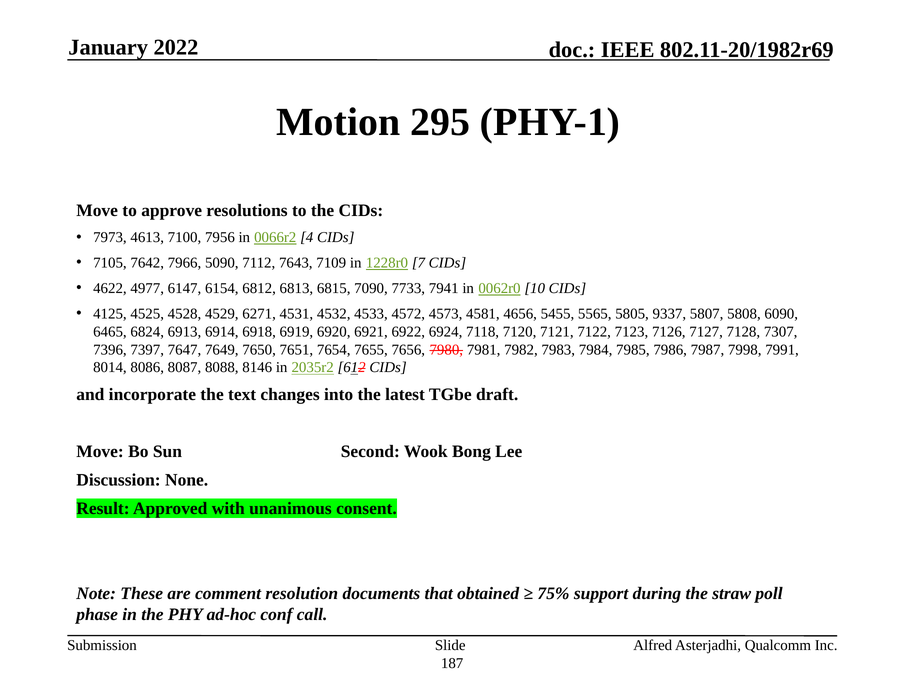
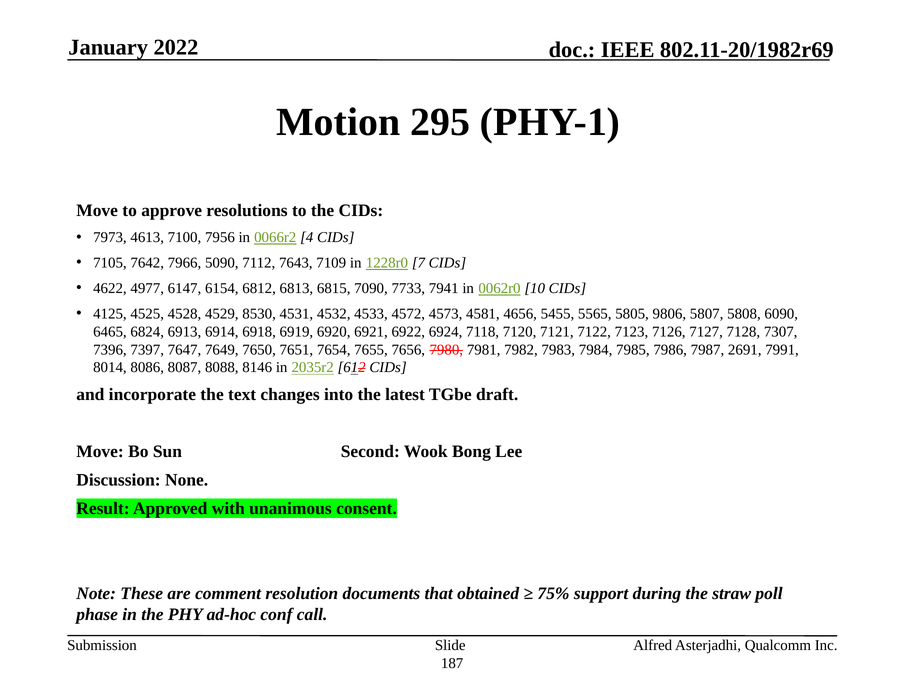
6271: 6271 -> 8530 (259, 314)
9337: 9337 -> 9806 (669, 314)
7998: 7998 -> 2691 (745, 349)
